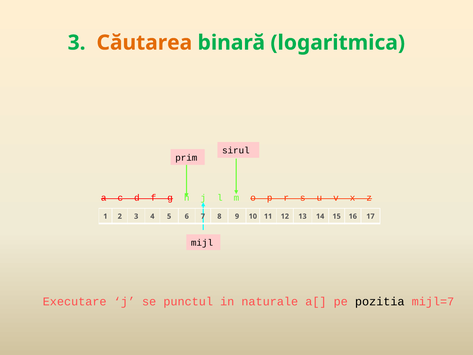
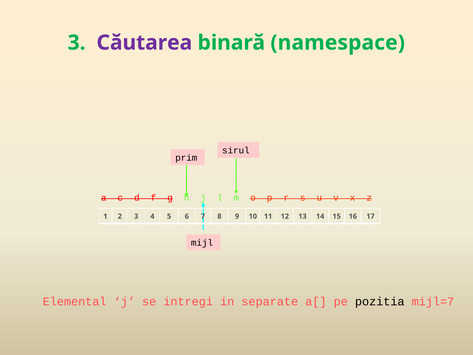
Căutarea colour: orange -> purple (144, 43)
logaritmica: logaritmica -> namespace (338, 43)
Executare: Executare -> Elemental (75, 301)
punctul: punctul -> intregi (188, 301)
naturale: naturale -> separate (270, 301)
